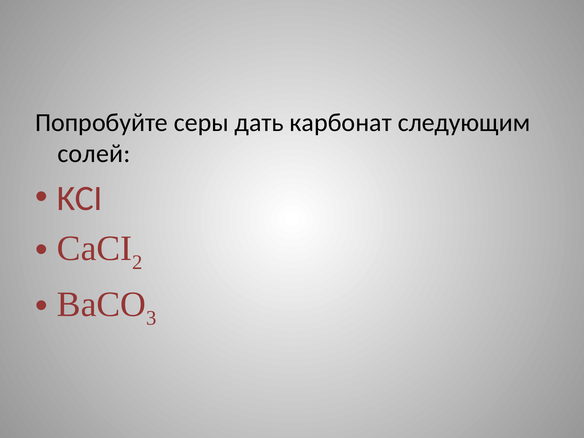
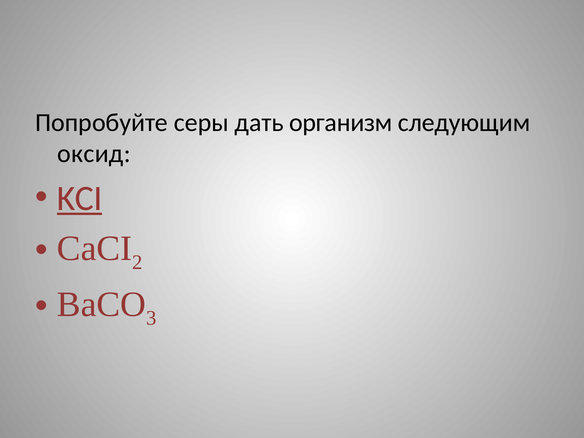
карбонат: карбонат -> организм (341, 123)
солей: солей -> оксид (94, 154)
KCI underline: none -> present (80, 198)
